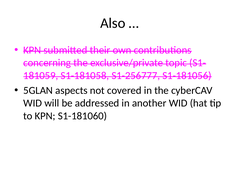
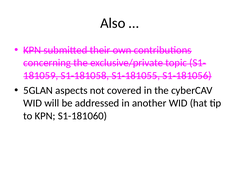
S1-256777: S1-256777 -> S1-181055 (136, 76)
